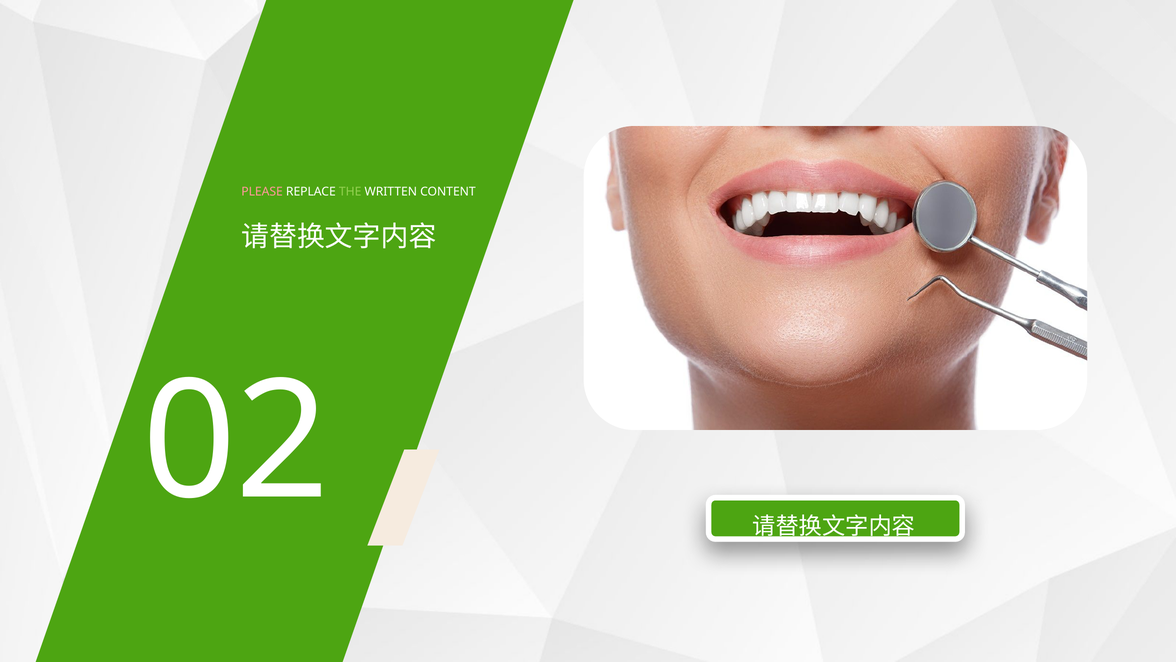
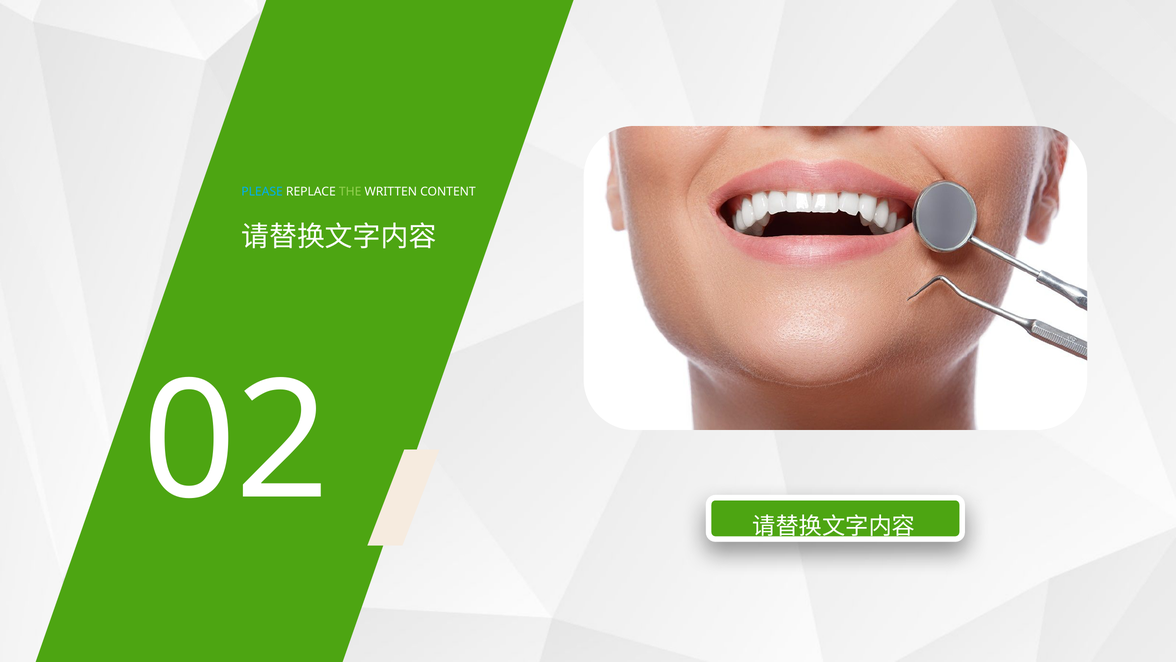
PLEASE colour: pink -> light blue (262, 192)
